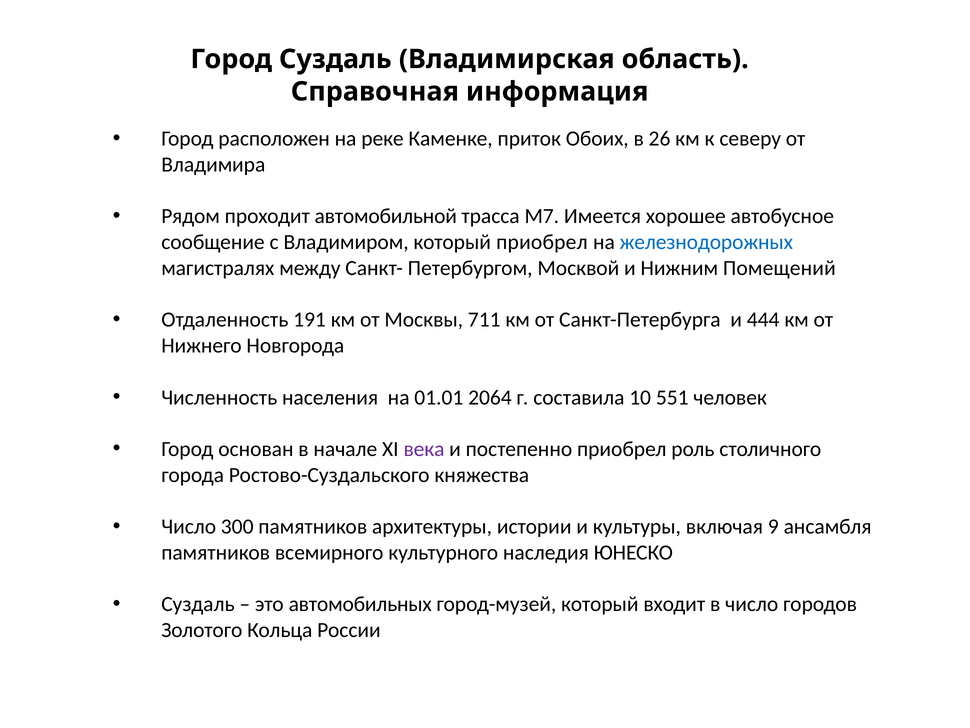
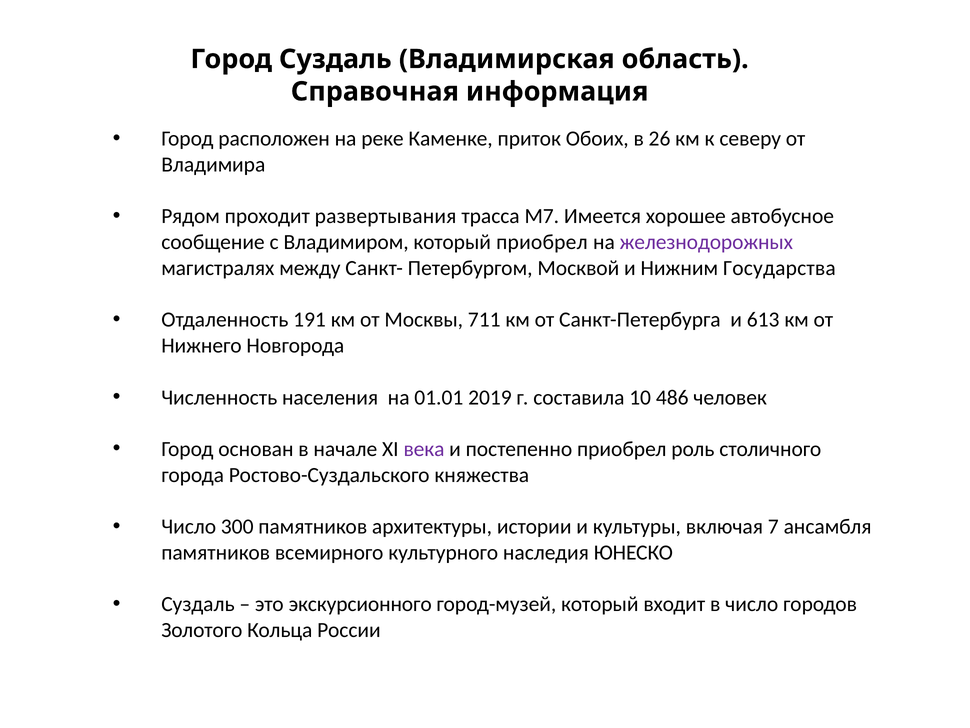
автомобильной: автомобильной -> развертывания (386, 216)
железнодорожных colour: blue -> purple (706, 242)
Помещений: Помещений -> Государства (779, 268)
444: 444 -> 613 (763, 320)
2064: 2064 -> 2019 (490, 397)
551: 551 -> 486 (672, 397)
9: 9 -> 7 (773, 526)
автомобильных: автомобильных -> экскурсионного (360, 604)
